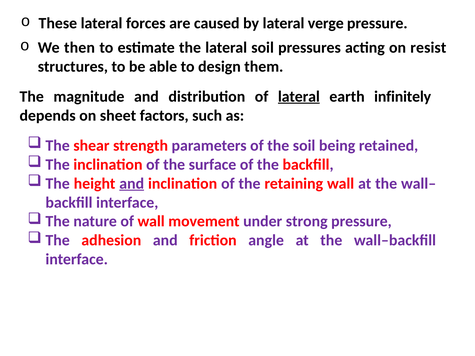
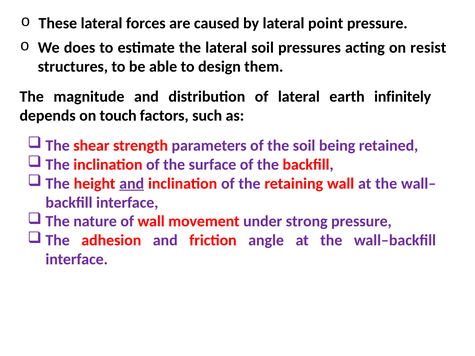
verge: verge -> point (326, 23)
then: then -> does (80, 48)
lateral underline: present -> none (299, 97)
sheet: sheet -> touch (118, 116)
